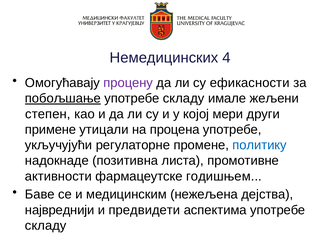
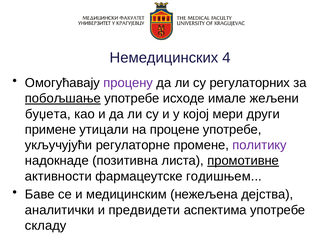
ефикасности: ефикасности -> регулаторних (250, 83)
складу: складу -> исходe (184, 98)
степен: степен -> буџета (48, 114)
процена: процена -> процене (175, 129)
политику colour: blue -> purple (260, 145)
промотивне underline: none -> present (243, 161)
највреднији: највреднији -> аналитички (60, 210)
